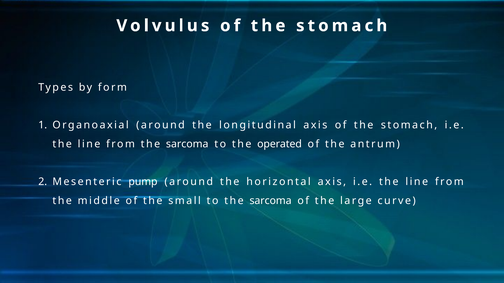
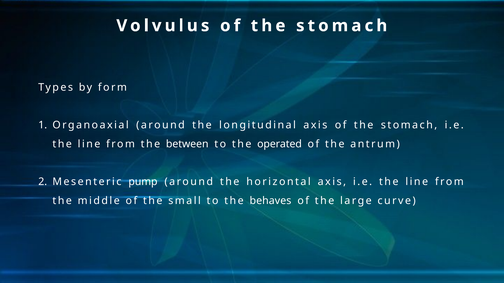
from the sarcoma: sarcoma -> between (187, 144)
to the sarcoma: sarcoma -> behaves (270, 201)
